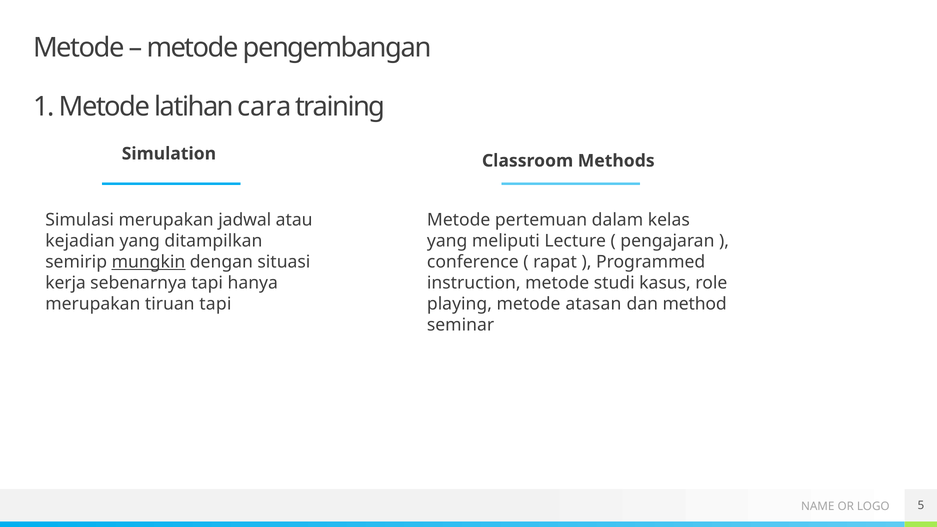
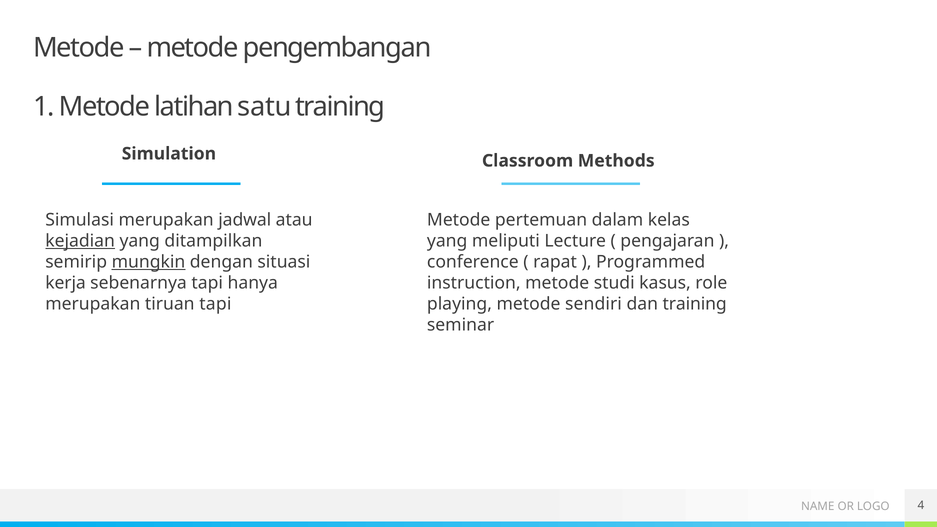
cara: cara -> satu (265, 107)
kejadian underline: none -> present (80, 241)
atasan: atasan -> sendiri (593, 304)
dan method: method -> training (695, 304)
5: 5 -> 4 (921, 505)
